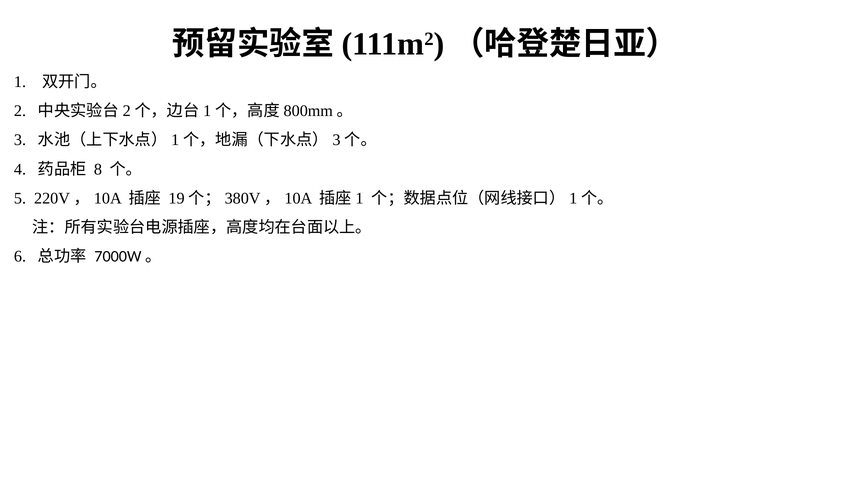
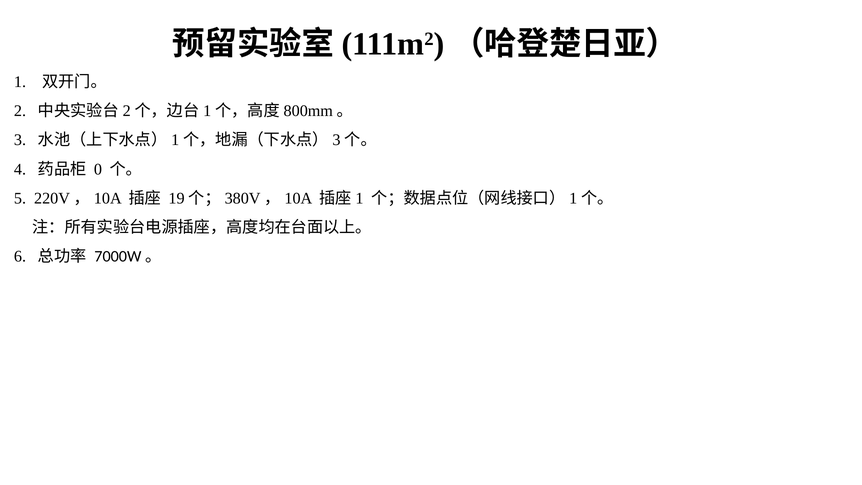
8: 8 -> 0 (98, 169)
